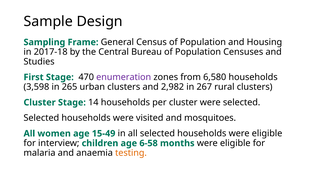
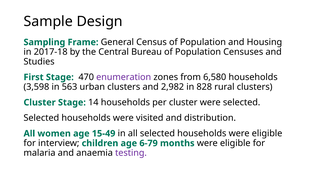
265: 265 -> 563 (70, 87)
267: 267 -> 828 (204, 87)
mosquitoes: mosquitoes -> distribution (210, 118)
6-58: 6-58 -> 6-79 (149, 143)
testing colour: orange -> purple (131, 153)
